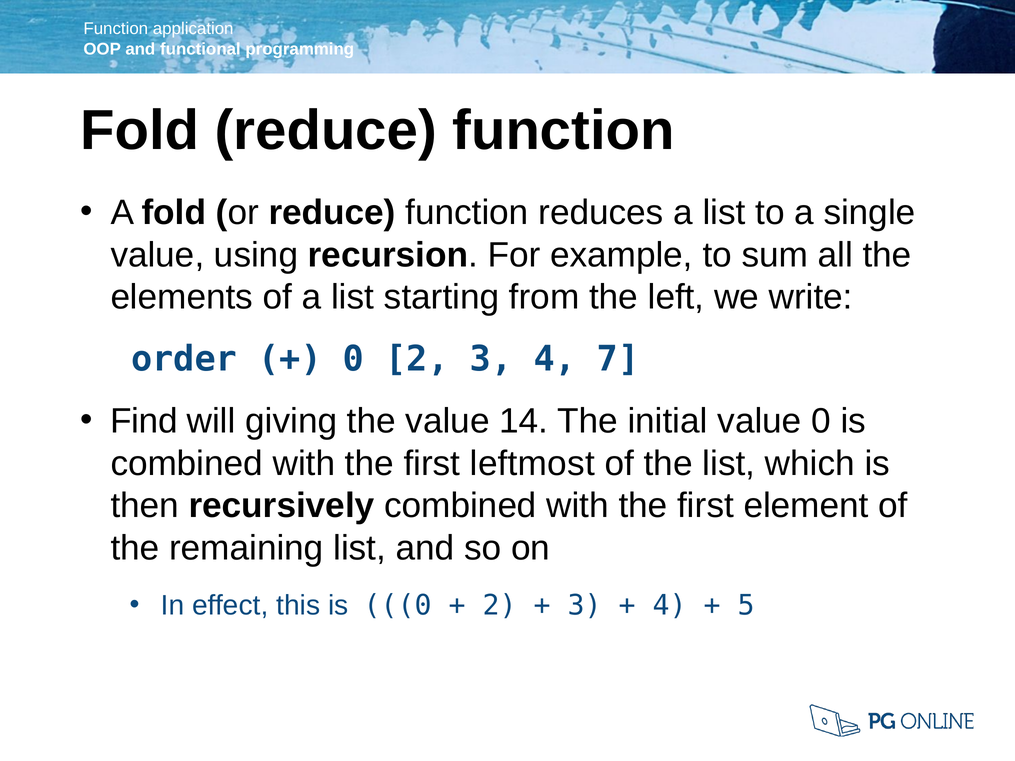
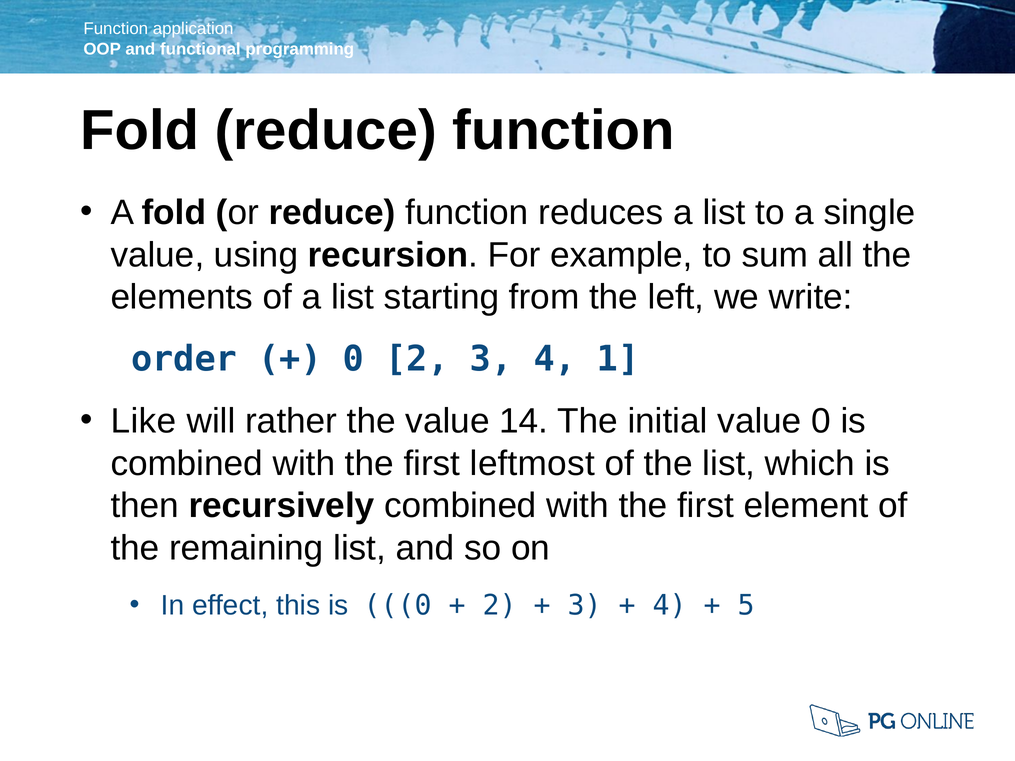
7: 7 -> 1 (618, 359)
Find: Find -> Like (144, 421)
giving: giving -> rather (291, 421)
